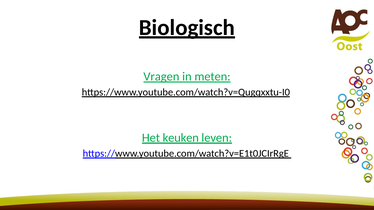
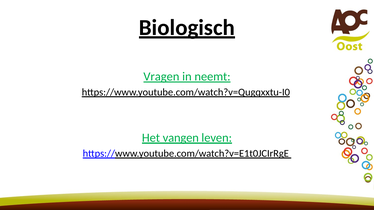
meten: meten -> neemt (213, 77)
keuken: keuken -> vangen (181, 138)
